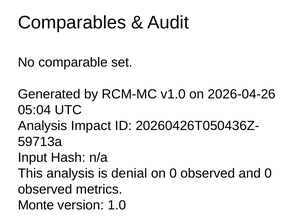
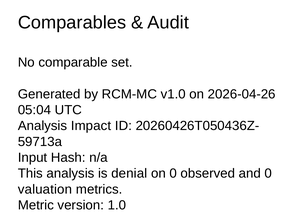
observed: observed -> valuation (45, 190)
Monte: Monte -> Metric (36, 206)
